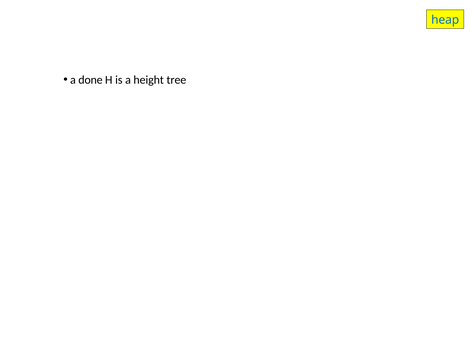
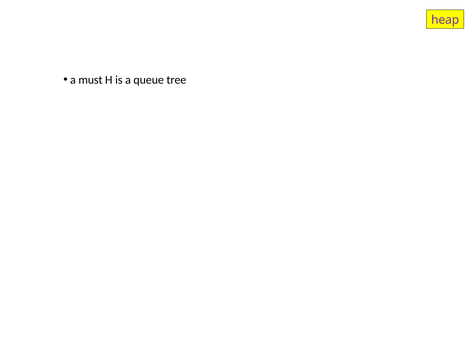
heap colour: blue -> purple (445, 20)
done: done -> must (90, 80)
height: height -> queue (149, 80)
